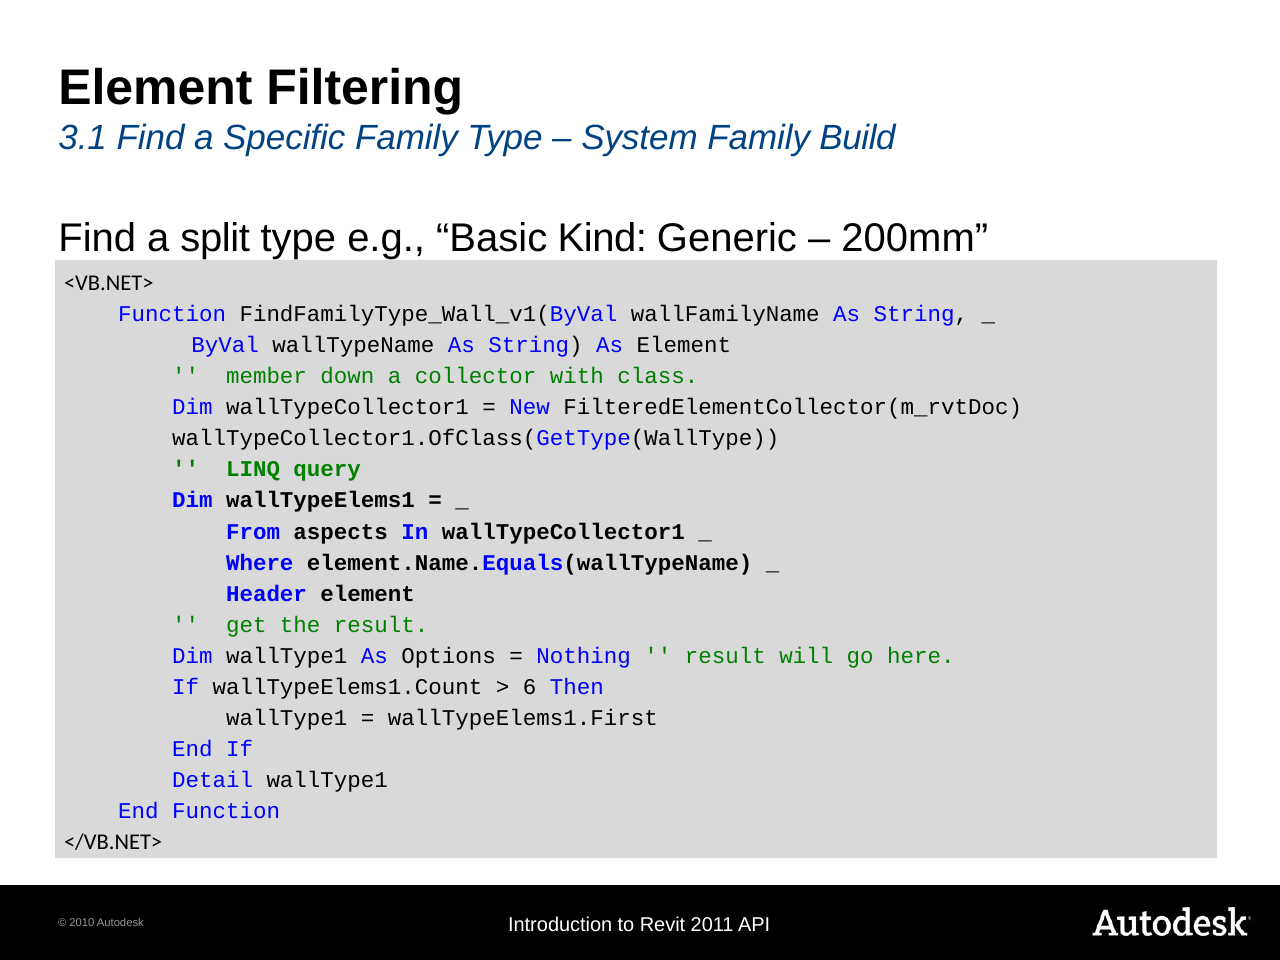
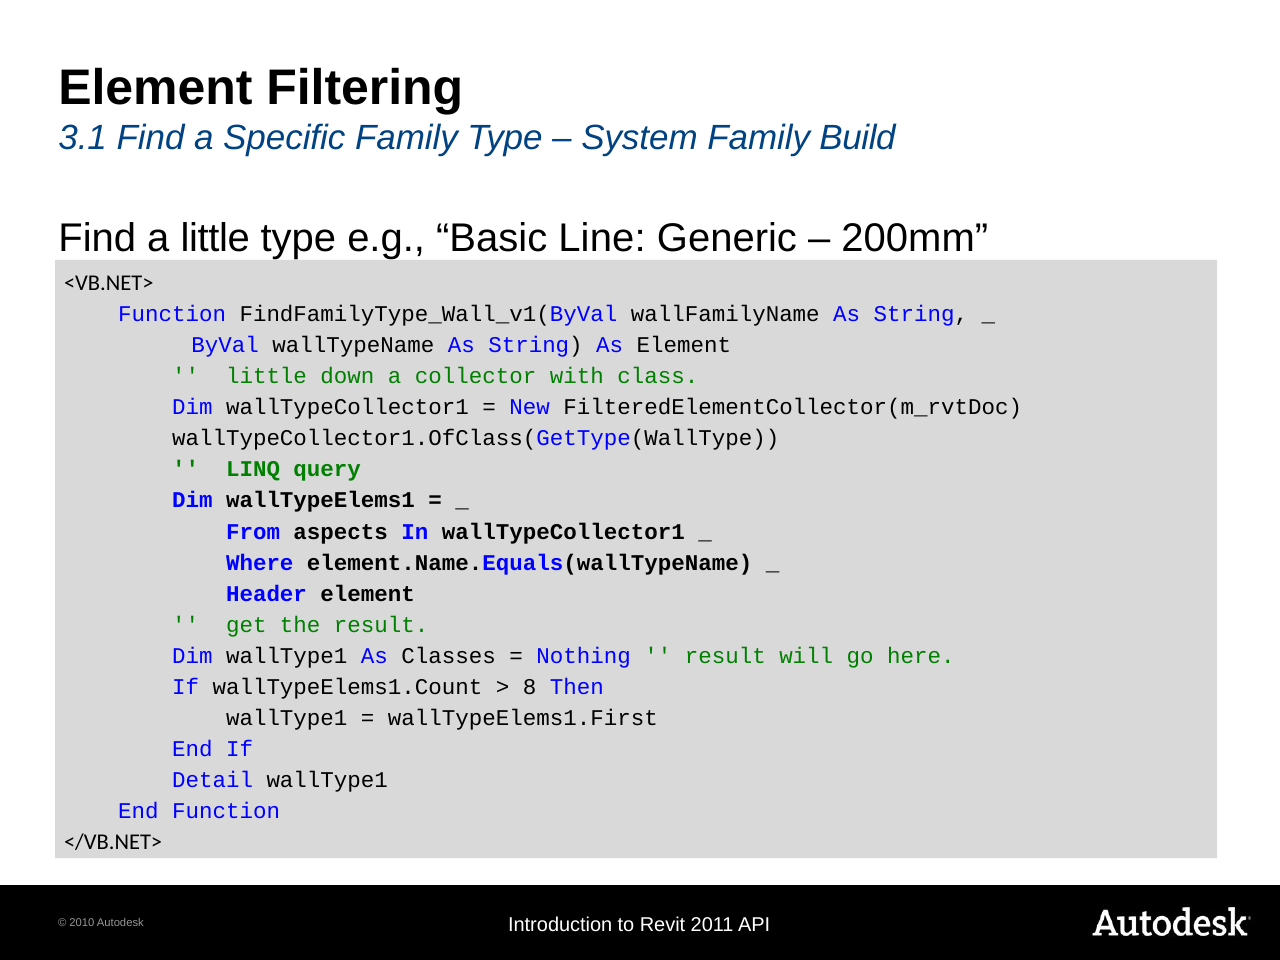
a split: split -> little (215, 238)
Kind: Kind -> Line (602, 238)
member: member -> little (267, 376)
Options: Options -> Classes (449, 656)
6: 6 -> 8 (530, 687)
